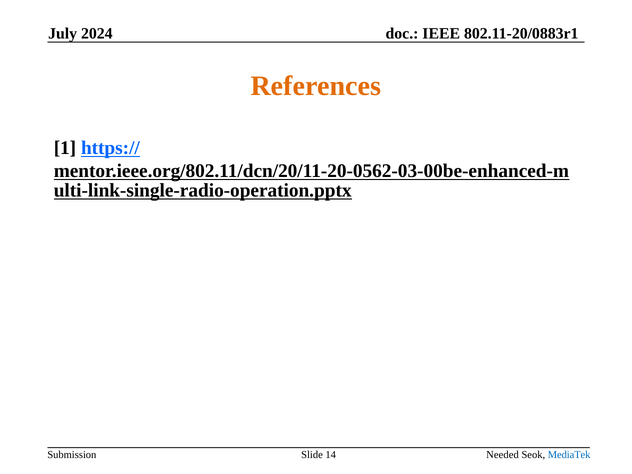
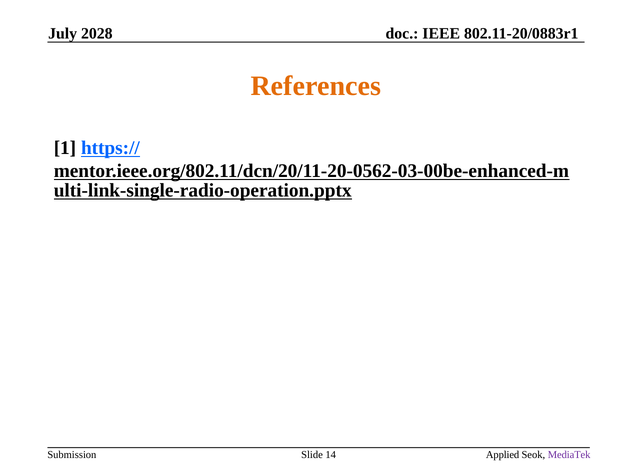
2024: 2024 -> 2028 (97, 34)
Needed: Needed -> Applied (503, 455)
MediaTek colour: blue -> purple (569, 455)
